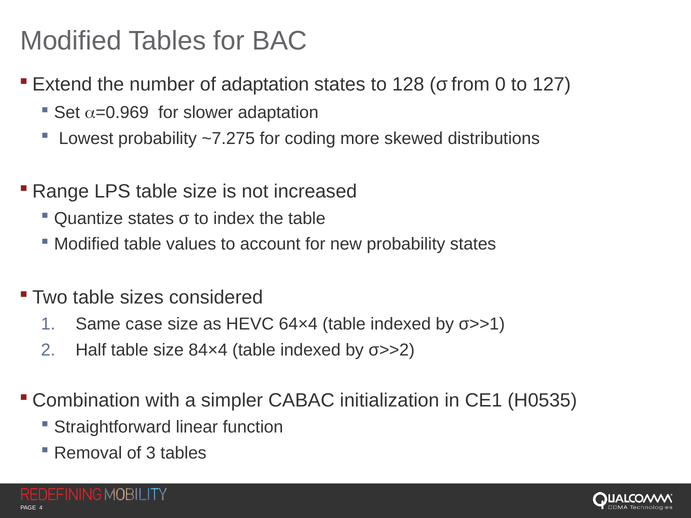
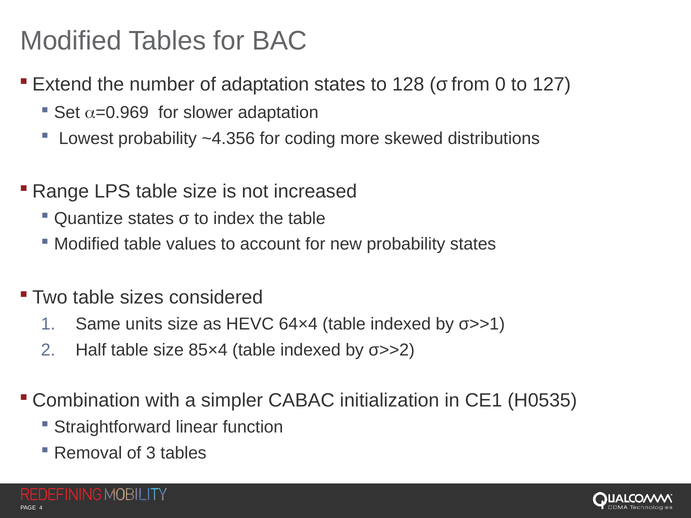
~7.275: ~7.275 -> ~4.356 (228, 138)
case: case -> units (144, 324)
84×4: 84×4 -> 85×4 (208, 350)
